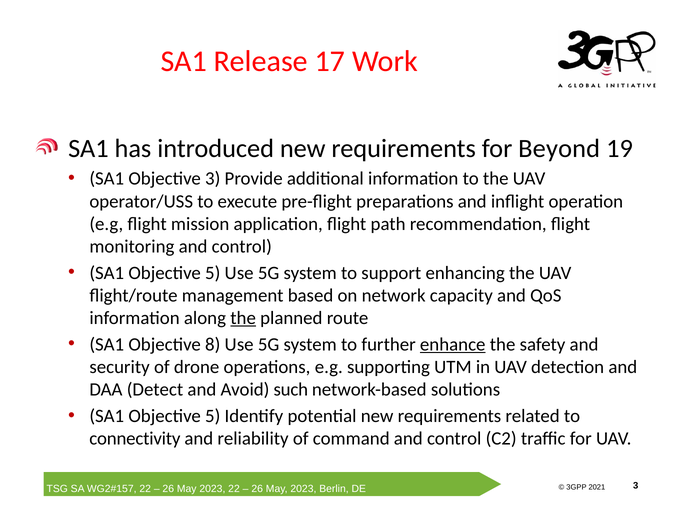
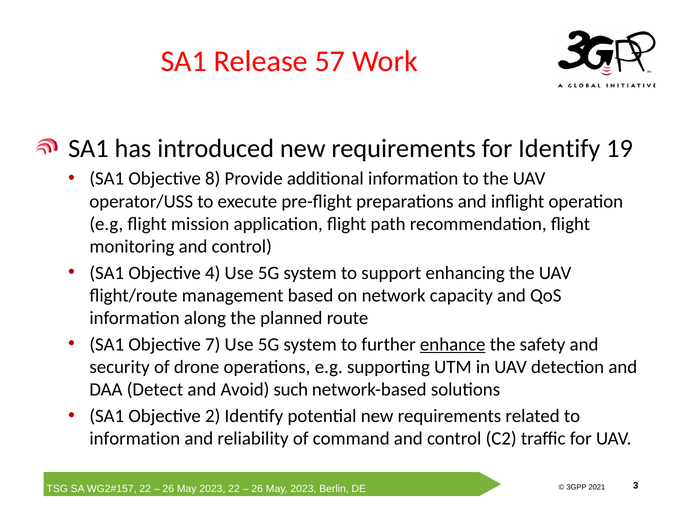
17: 17 -> 57 (330, 61)
for Beyond: Beyond -> Identify (559, 149)
Objective 3: 3 -> 8 (213, 179)
5: 5 -> 4 (213, 273)
the underline: present -> none (243, 318)
8: 8 -> 7 (213, 345)
5: 5 -> 2 (213, 416)
connectivity: connectivity -> information (135, 439)
